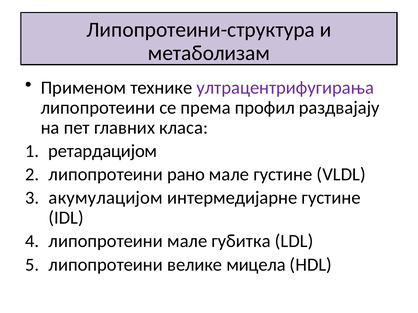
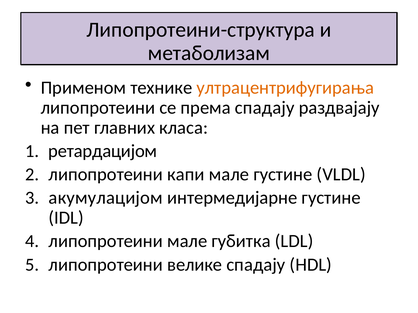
ултрацентрифугирања colour: purple -> orange (285, 88)
према профил: профил -> спадају (265, 108)
рано: рано -> капи (186, 175)
велике мицела: мицела -> спадају (256, 265)
